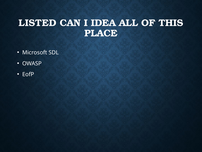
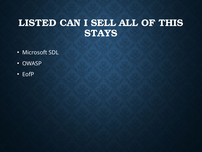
IDEA: IDEA -> SELL (103, 23)
PLACE: PLACE -> STAYS (101, 33)
